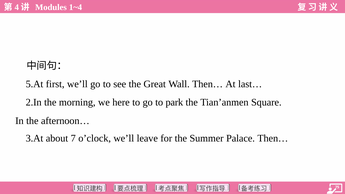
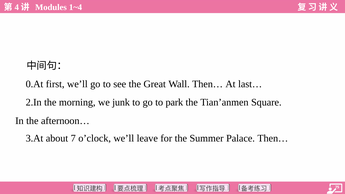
5.At: 5.At -> 0.At (34, 84)
here: here -> junk (121, 102)
